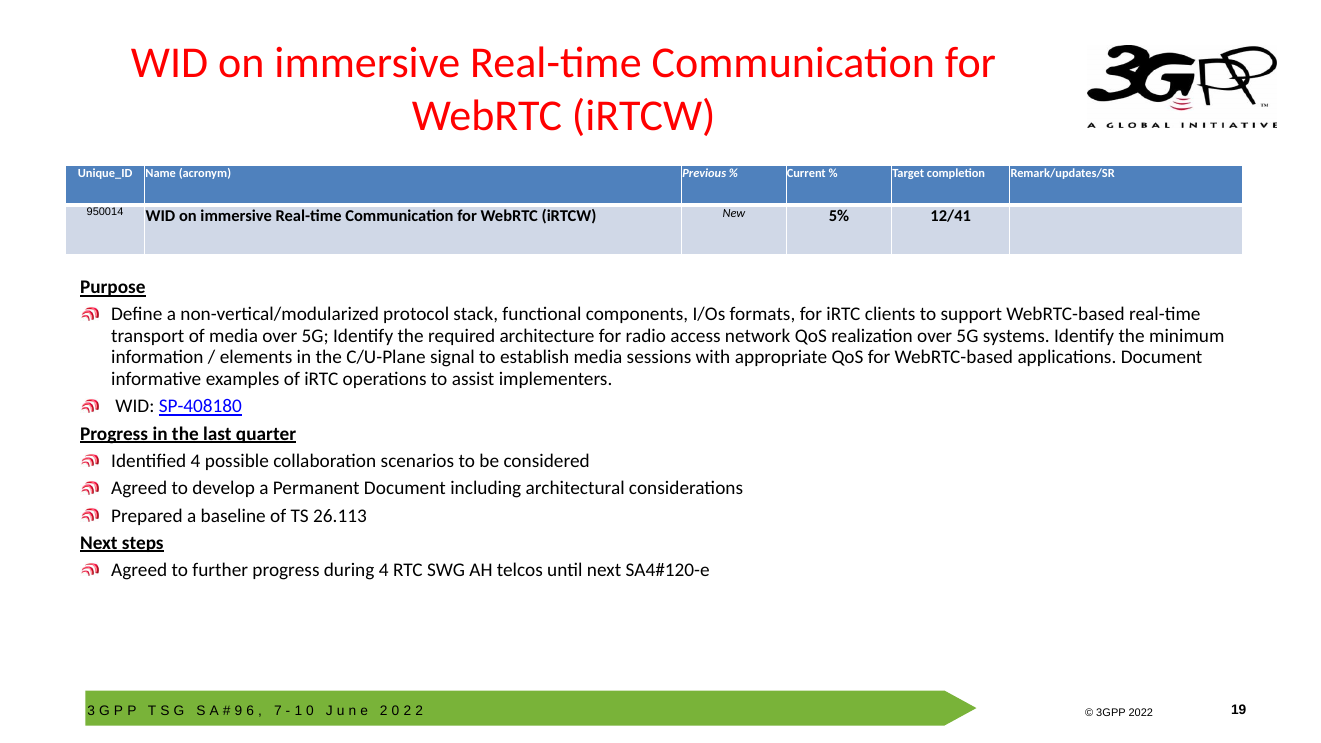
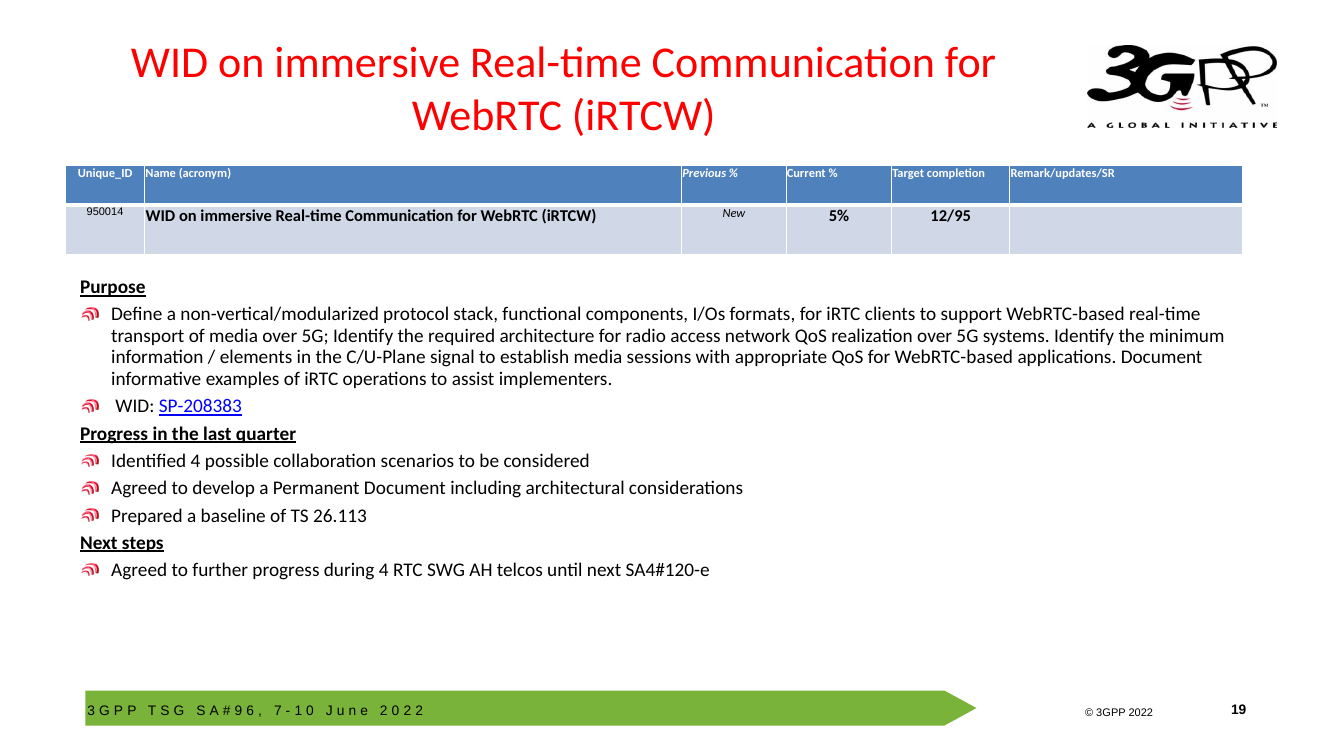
12/41: 12/41 -> 12/95 (951, 216)
SP-408180: SP-408180 -> SP-208383 (200, 407)
